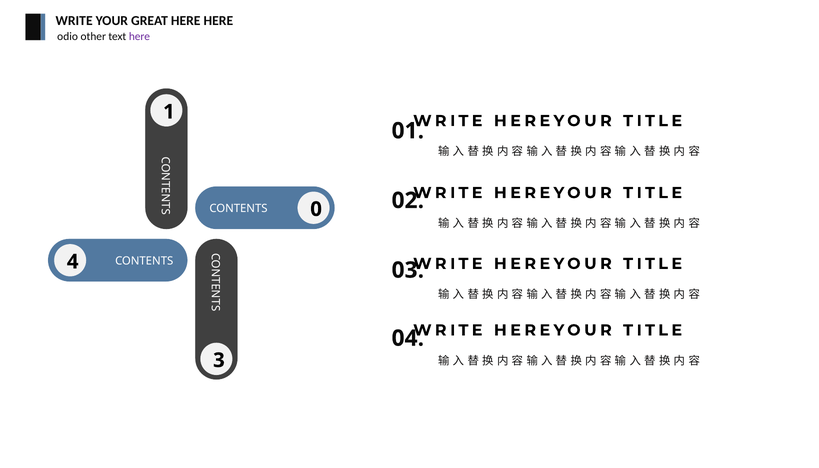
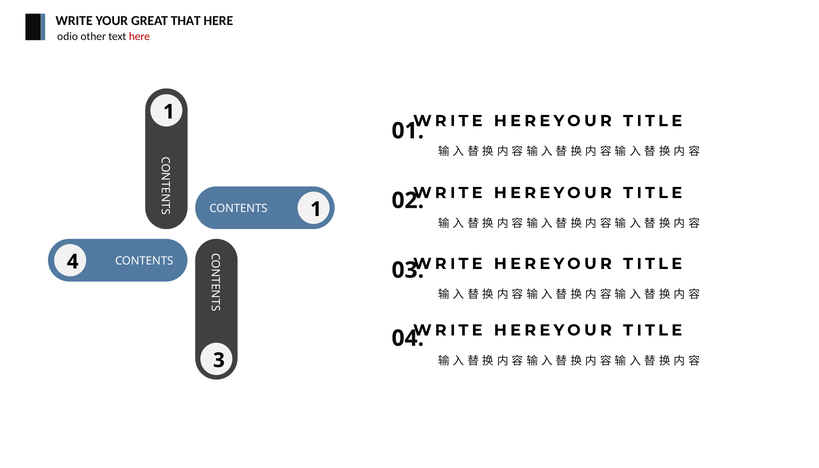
GREAT HERE: HERE -> THAT (186, 21)
here colour: purple -> red (139, 36)
CONTENTS 0: 0 -> 1 (316, 209)
